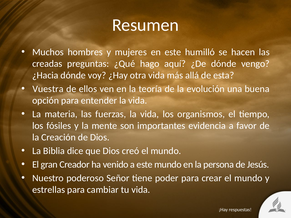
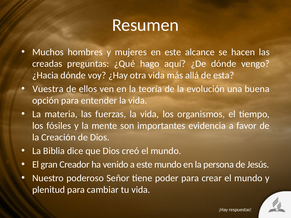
humilló: humilló -> alcance (200, 52)
estrellas: estrellas -> plenitud (49, 190)
